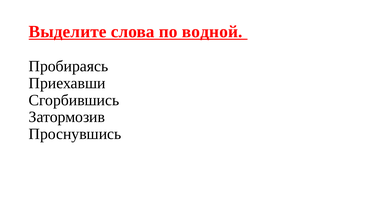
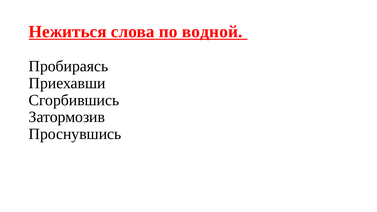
Выделите: Выделите -> Нежиться (68, 32)
